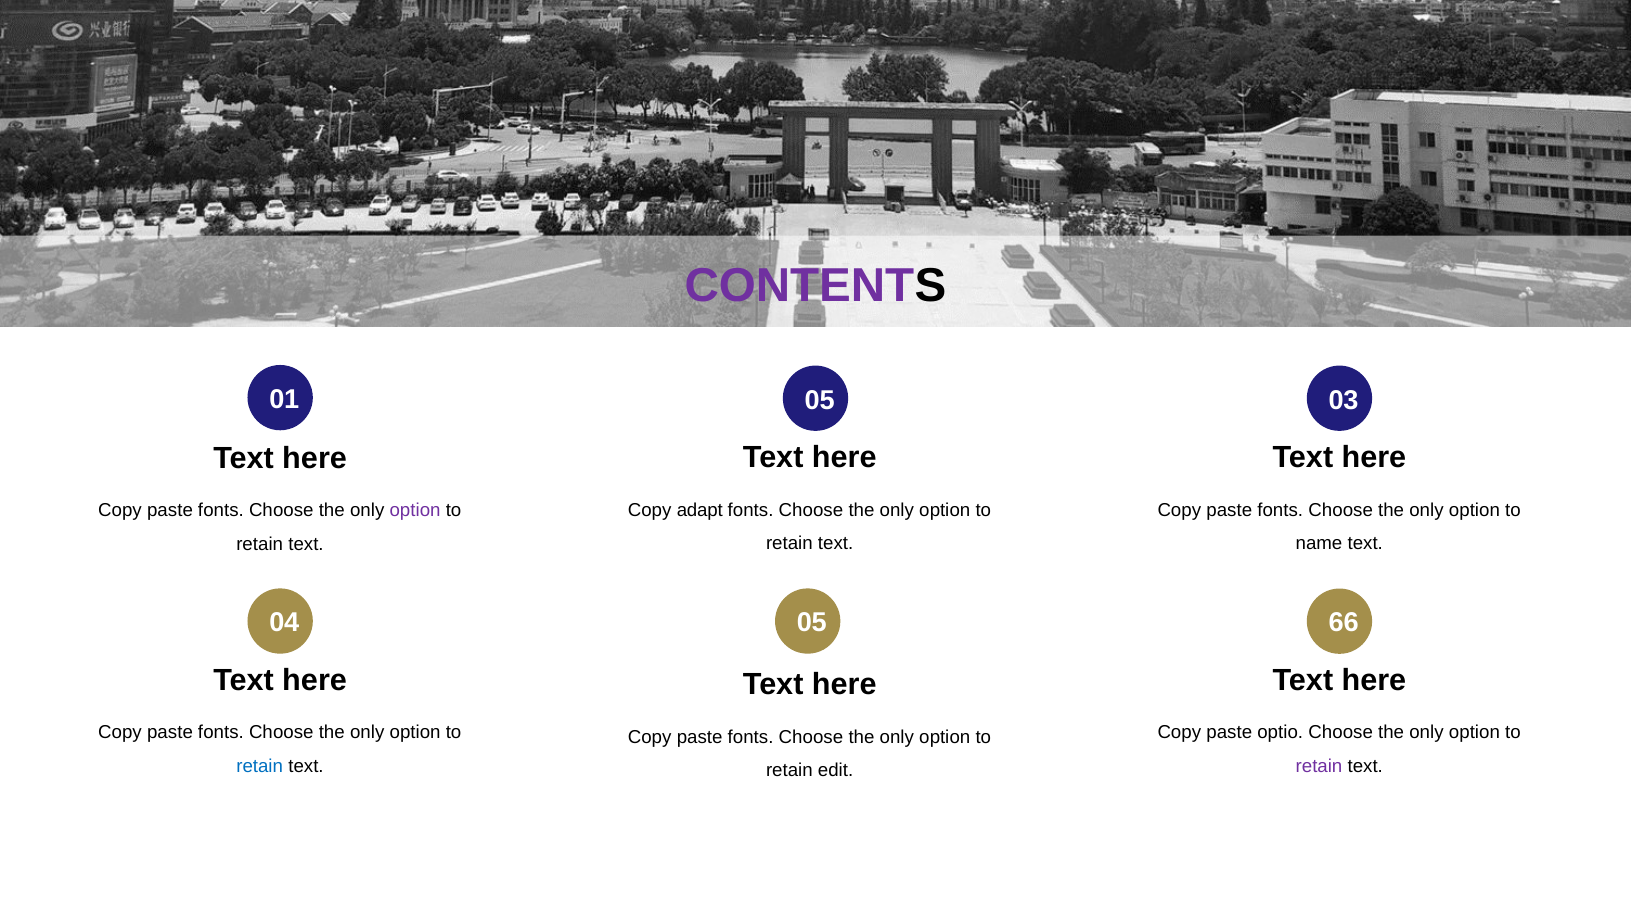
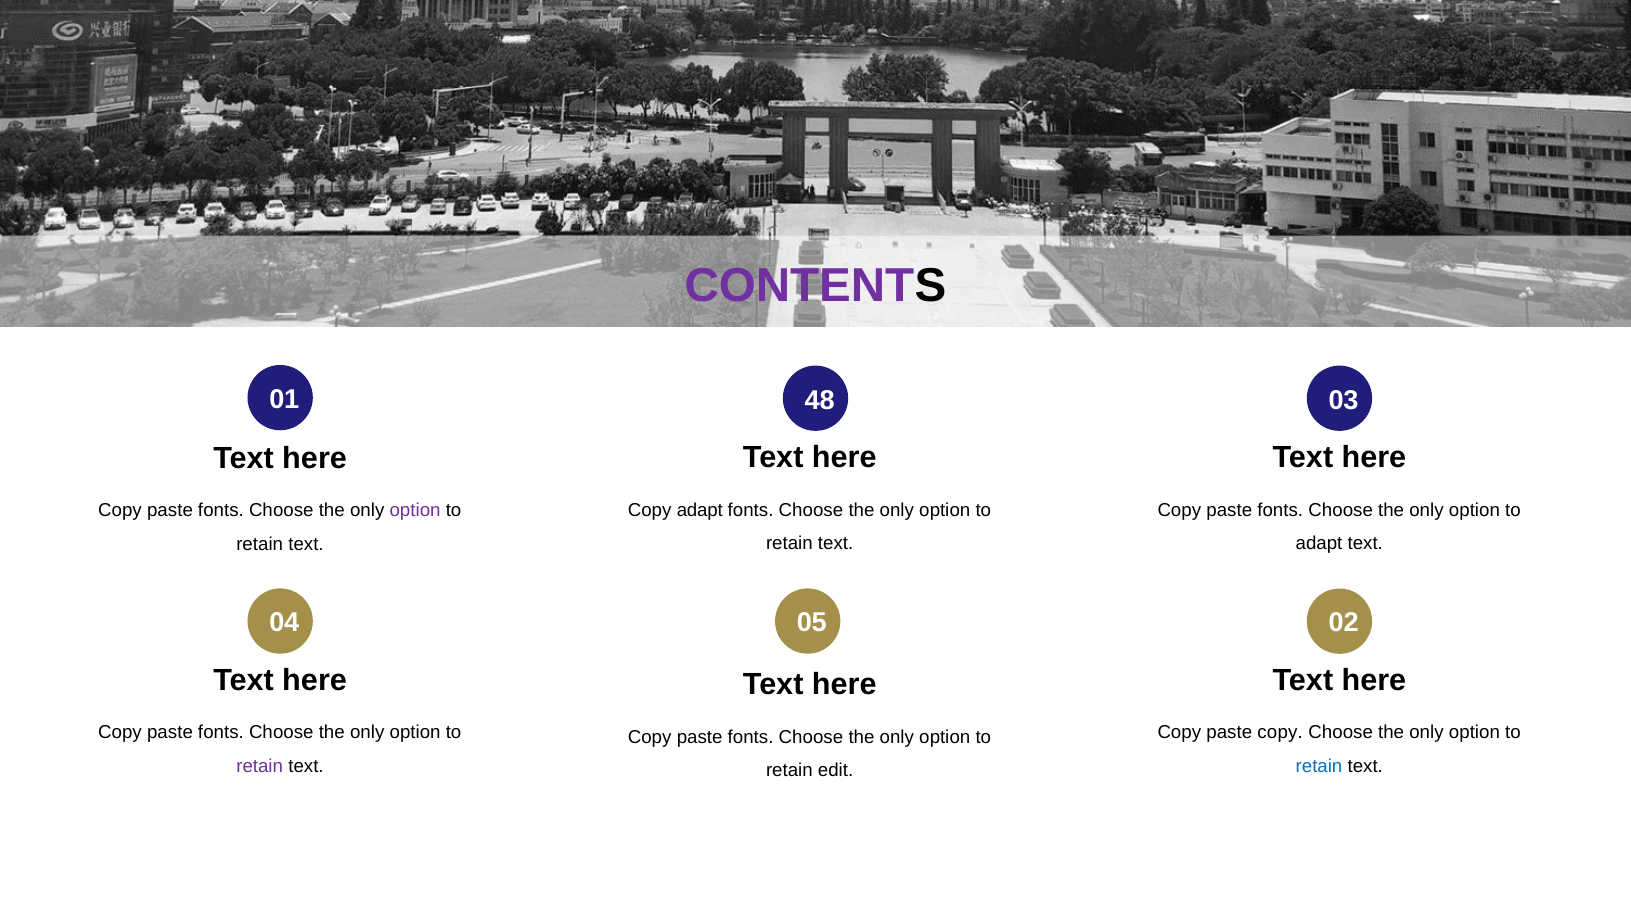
01 05: 05 -> 48 (820, 400)
name: name -> adapt (1319, 544)
66: 66 -> 02 (1344, 623)
paste optio: optio -> copy (1280, 733)
retain colour: blue -> purple (260, 766)
retain colour: purple -> blue (1319, 766)
